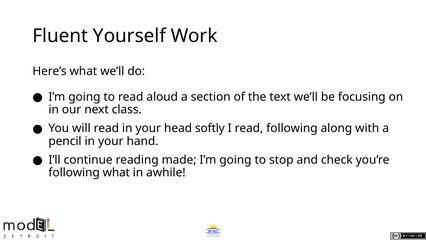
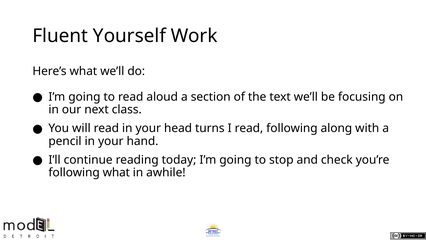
softly: softly -> turns (210, 128)
made: made -> today (179, 160)
